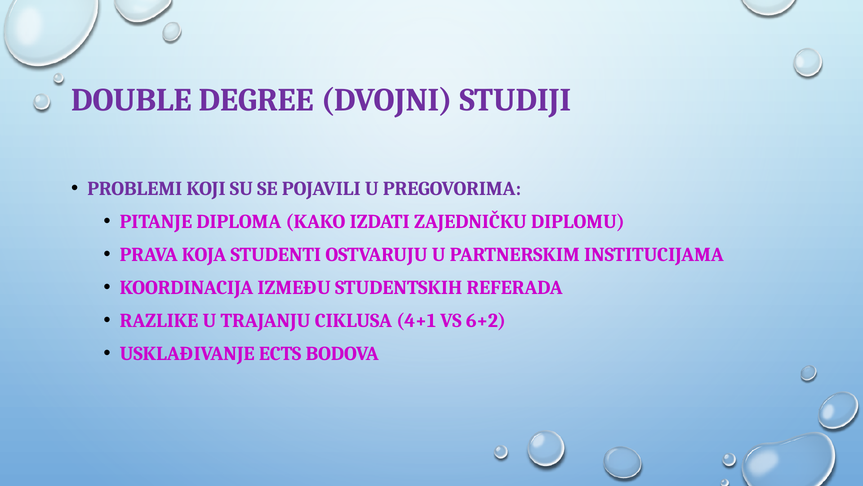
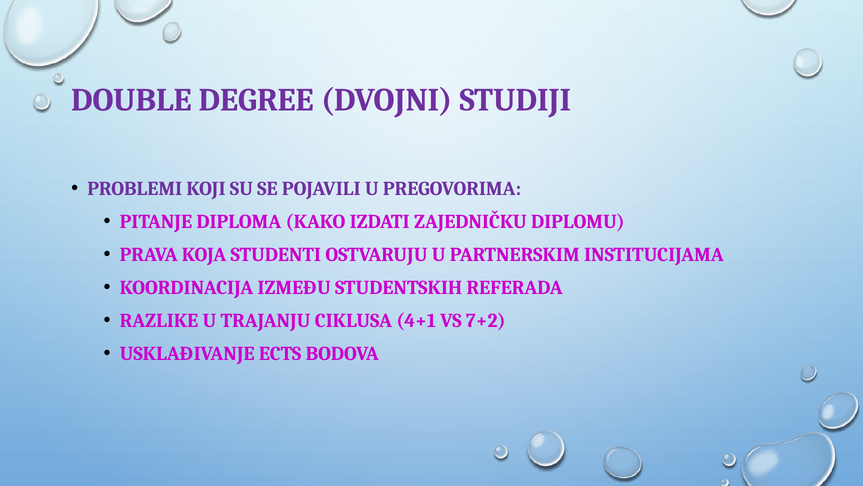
6+2: 6+2 -> 7+2 (486, 320)
